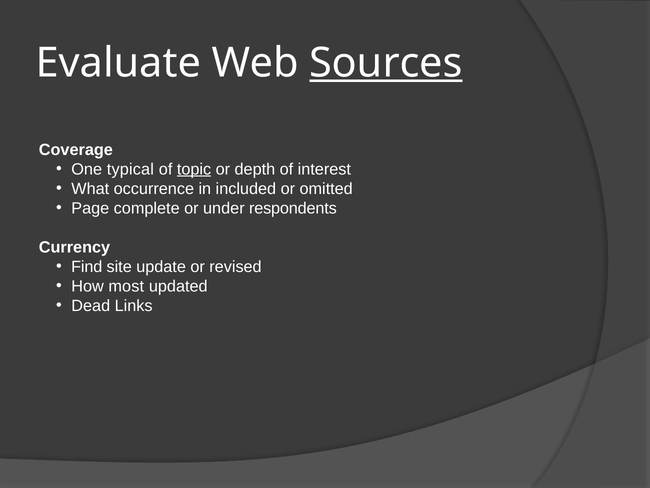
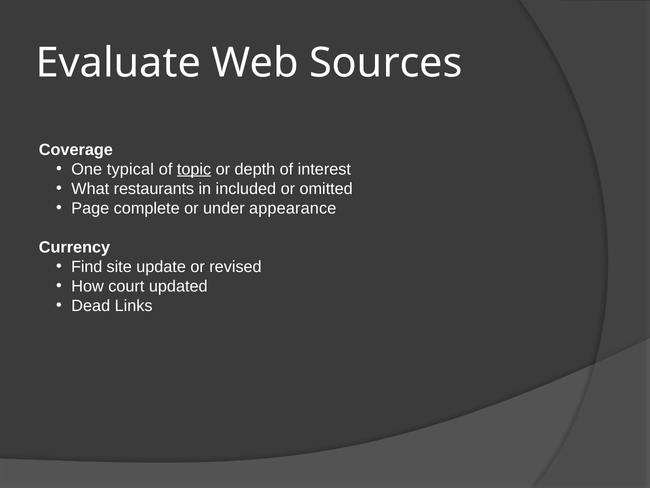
Sources underline: present -> none (386, 63)
occurrence: occurrence -> restaurants (154, 188)
respondents: respondents -> appearance (293, 208)
most: most -> court (126, 286)
